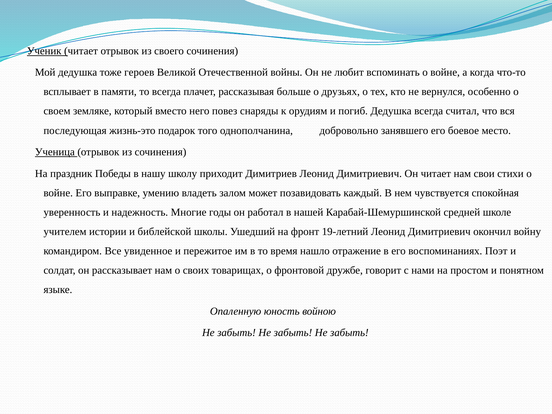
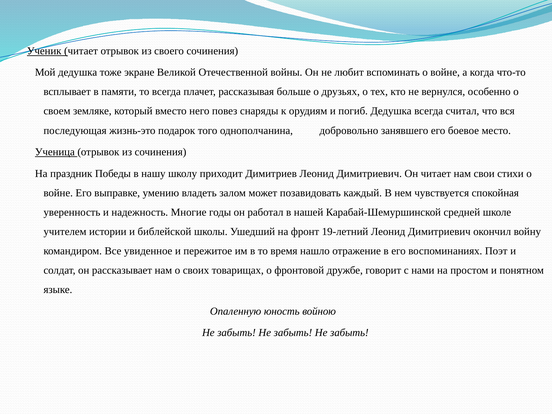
героев: героев -> экране (139, 72)
